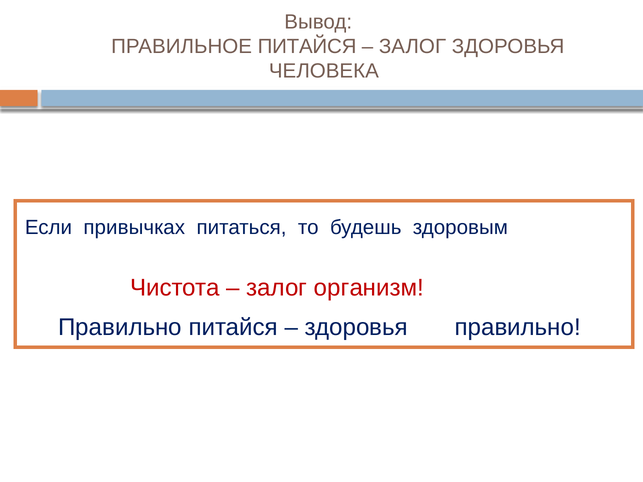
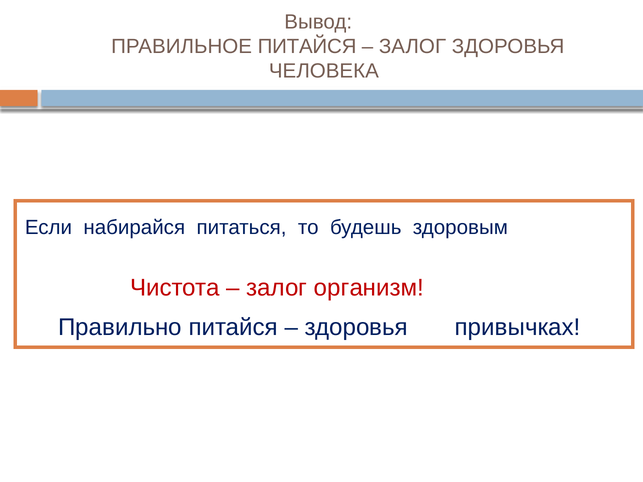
привычках: привычках -> набирайся (134, 228)
здоровья правильно: правильно -> привычках (518, 328)
